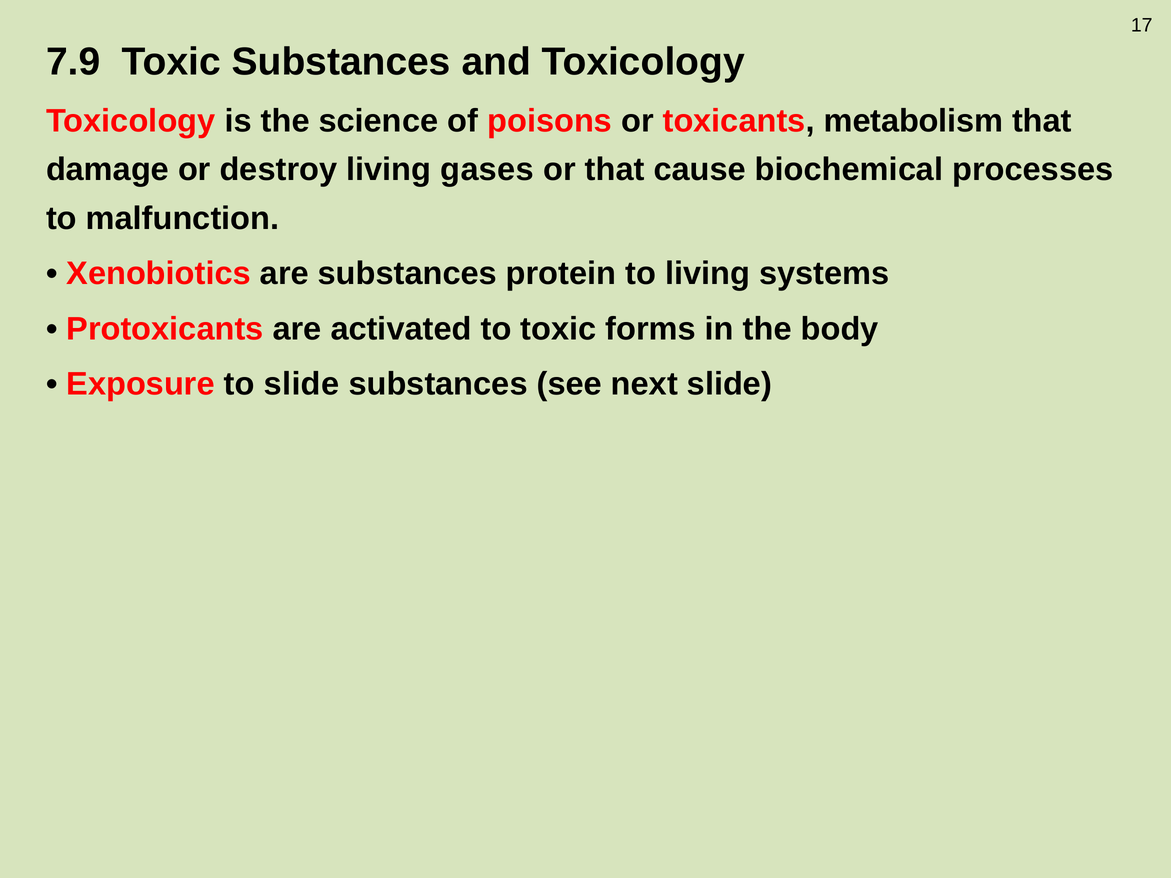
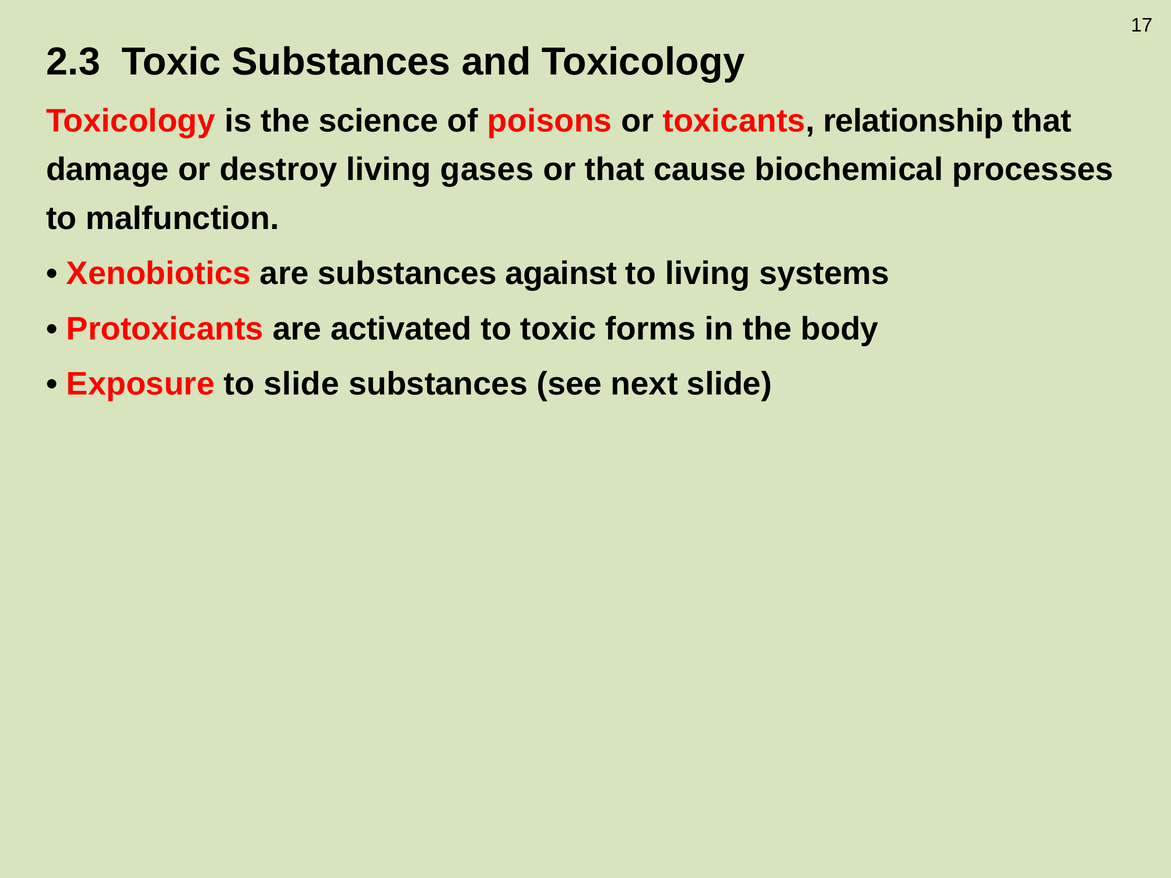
7.9: 7.9 -> 2.3 (73, 62)
metabolism: metabolism -> relationship (913, 121)
protein: protein -> against (561, 274)
